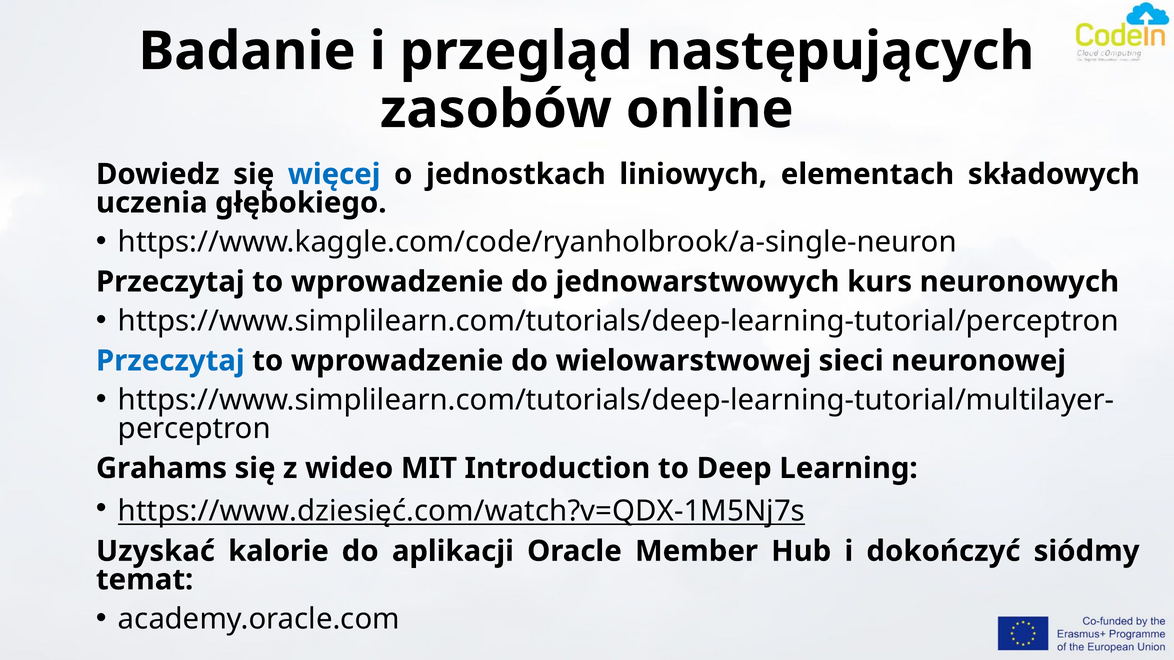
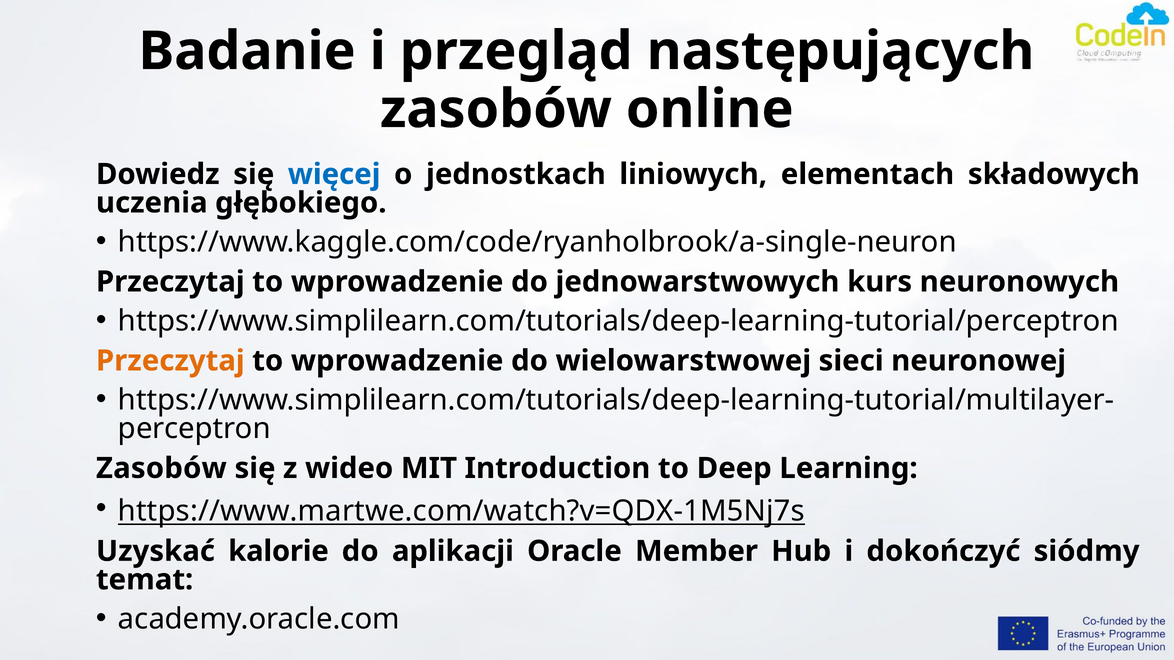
Przeczytaj colour: blue -> orange (170, 361)
Grahams: Grahams -> Zasobów (161, 469)
https://www.dziesięć.com/watch?v=QDX-1M5Nj7s: https://www.dziesięć.com/watch?v=QDX-1M5Nj7s -> https://www.martwe.com/watch?v=QDX-1M5Nj7s (461, 511)
